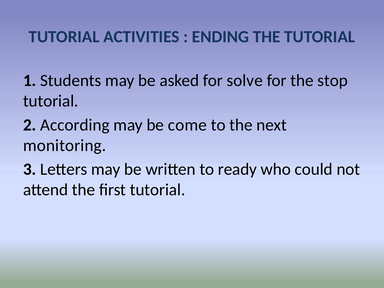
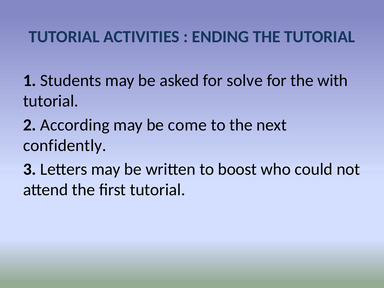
stop: stop -> with (333, 81)
monitoring: monitoring -> confidently (65, 145)
ready: ready -> boost (237, 169)
